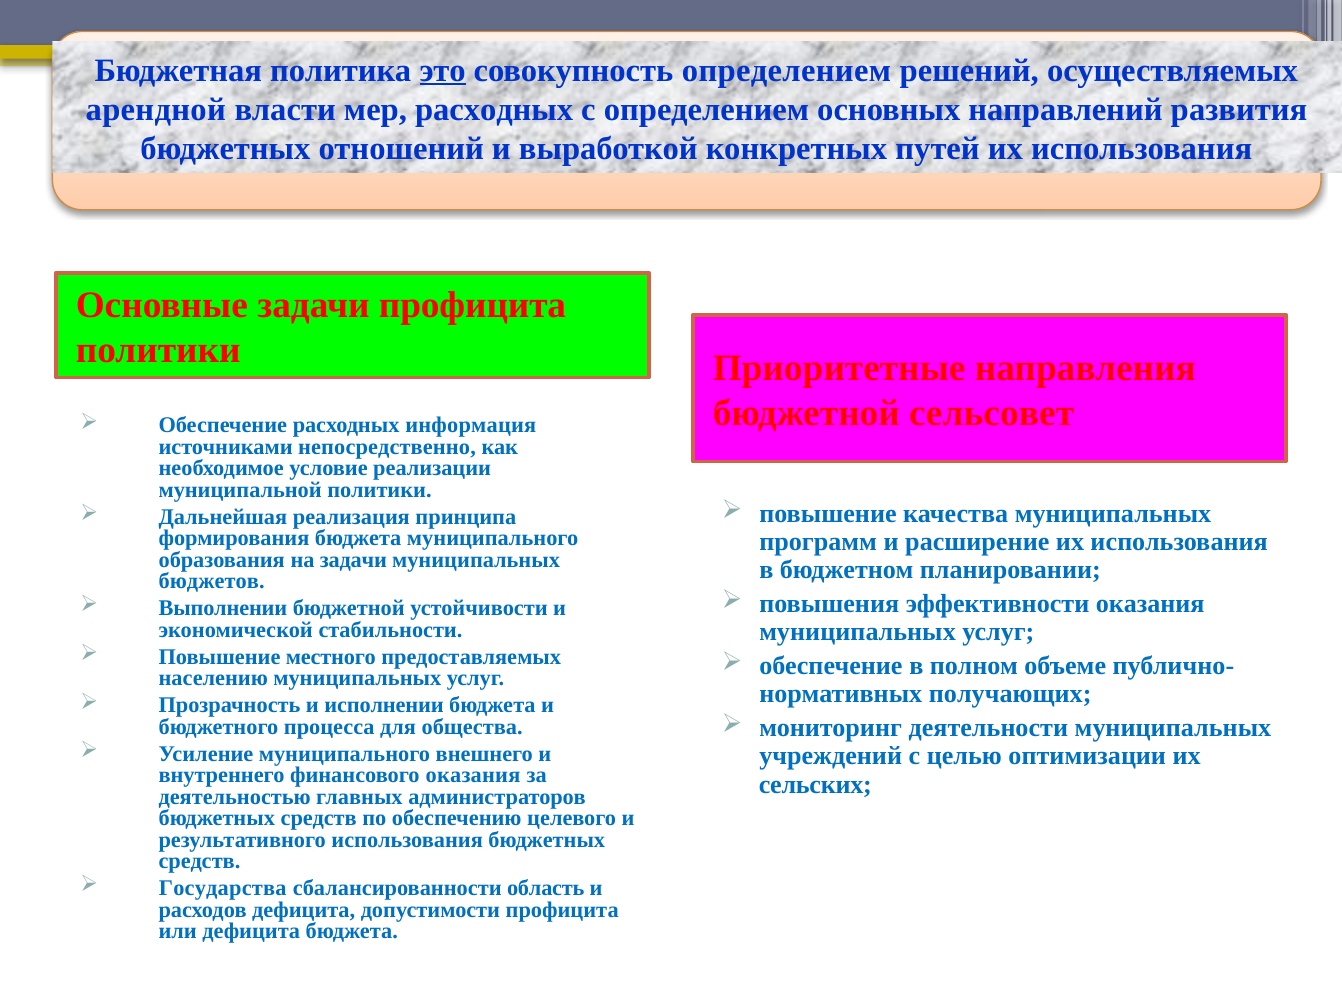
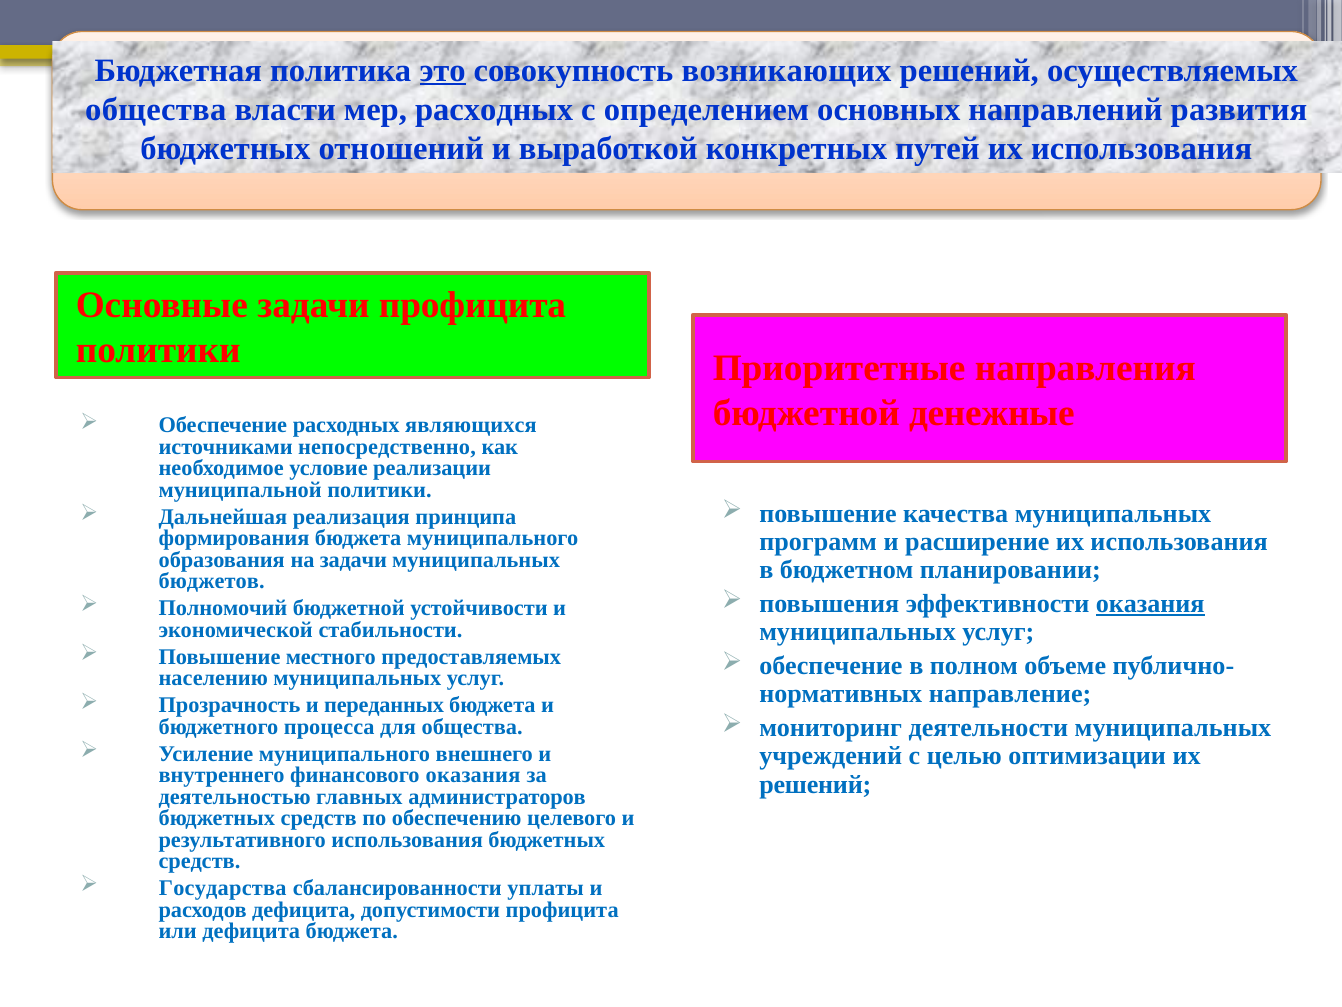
совокупность определением: определением -> возникающих (787, 70)
арендной: арендной -> общества (156, 109)
сельсовет: сельсовет -> денежные (992, 413)
информация: информация -> являющихся (471, 425)
оказания underline: none -> present (1150, 604)
Выполнении: Выполнении -> Полномочий (223, 608)
получающих: получающих -> направление (1010, 694)
исполнении: исполнении -> переданных (384, 705)
сельских: сельских -> решений (815, 784)
область: область -> уплаты (546, 888)
